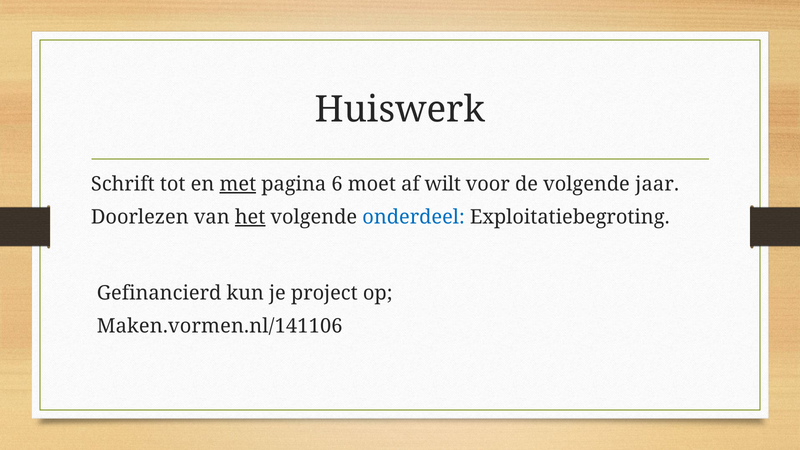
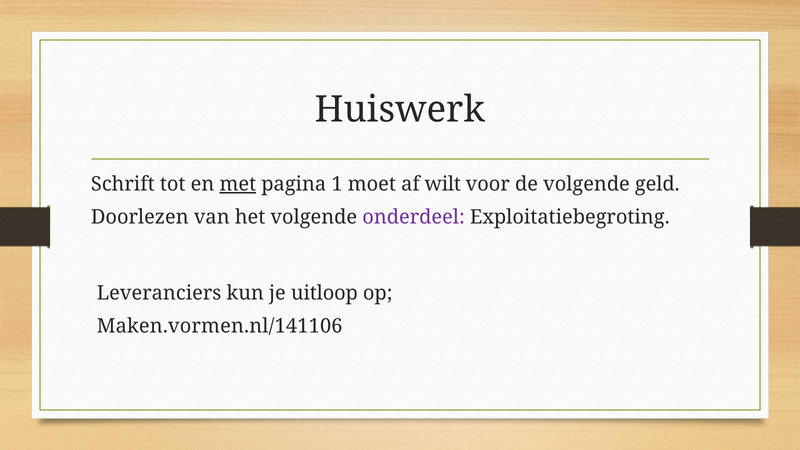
6: 6 -> 1 (337, 184)
jaar: jaar -> geld (657, 184)
het underline: present -> none (250, 217)
onderdeel colour: blue -> purple (414, 217)
Gefinancierd: Gefinancierd -> Leveranciers (159, 293)
project: project -> uitloop (324, 293)
